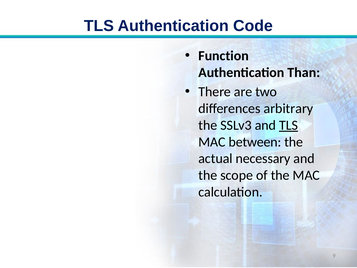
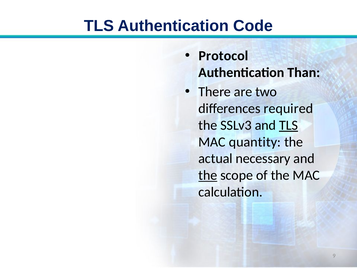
Function: Function -> Protocol (224, 56)
arbitrary: arbitrary -> required (288, 108)
between: between -> quantity (255, 142)
the underline: none -> present (208, 175)
